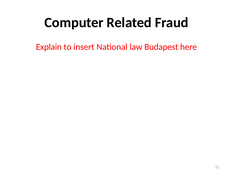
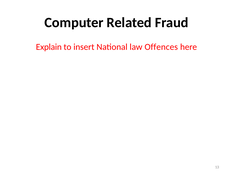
Budapest: Budapest -> Offences (161, 47)
